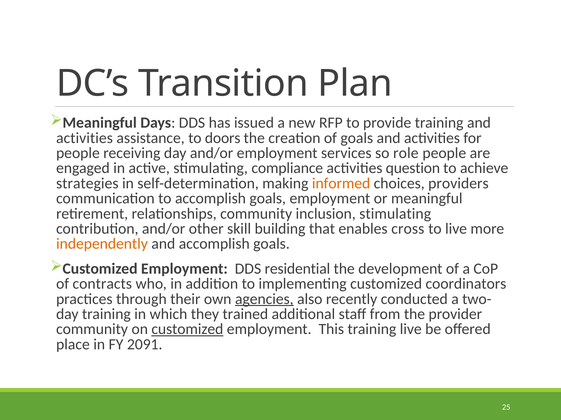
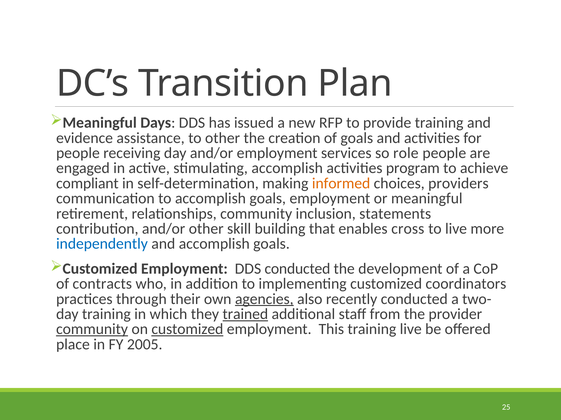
activities: activities -> evidence (85, 138)
to doors: doors -> other (223, 138)
stimulating compliance: compliance -> accomplish (287, 168)
question: question -> program (413, 168)
strategies: strategies -> compliant (87, 184)
inclusion stimulating: stimulating -> statements (395, 214)
independently colour: orange -> blue (102, 244)
DDS residential: residential -> conducted (297, 269)
trained underline: none -> present (245, 315)
community underline: none -> present (92, 330)
2091: 2091 -> 2005 (145, 345)
